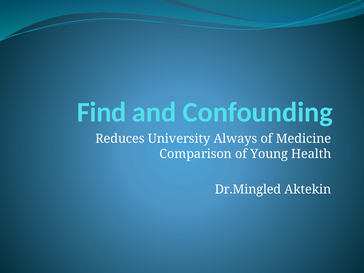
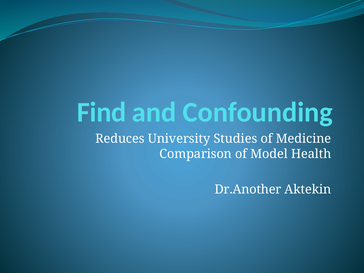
Always: Always -> Studies (235, 139)
Young: Young -> Model (269, 154)
Dr.Mingled: Dr.Mingled -> Dr.Another (248, 190)
